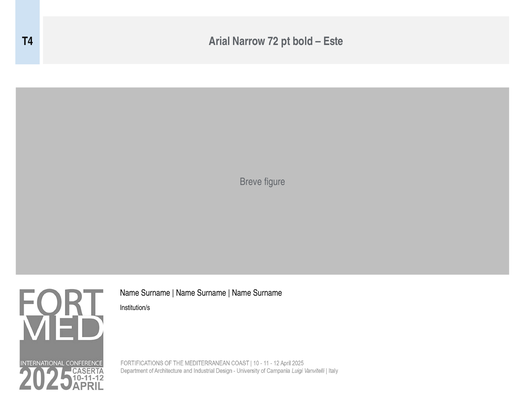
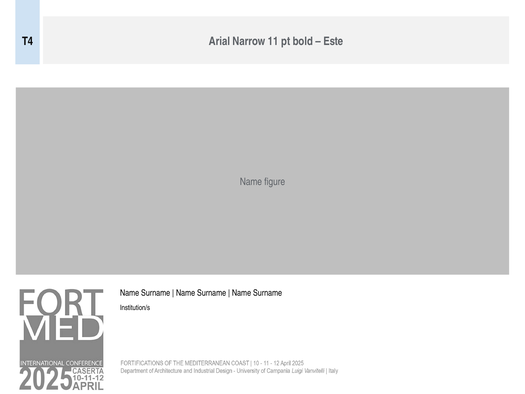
72: 72 -> 11 (273, 41)
Breve: Breve -> Name (251, 182)
